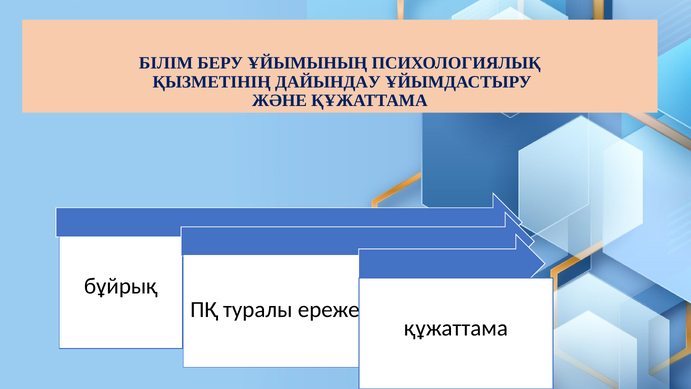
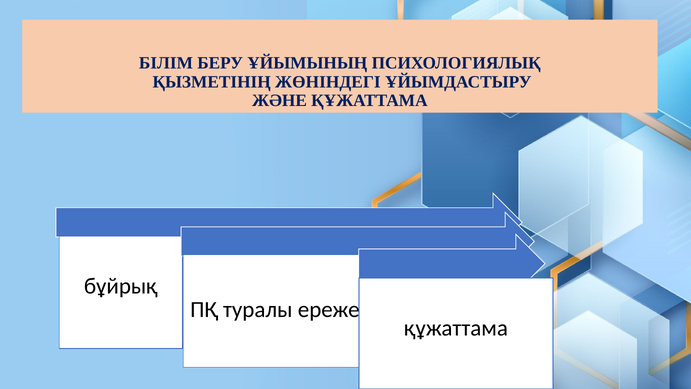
ДАЙЫНДАУ: ДАЙЫНДАУ -> ЖӨНІНДЕГІ (328, 82)
